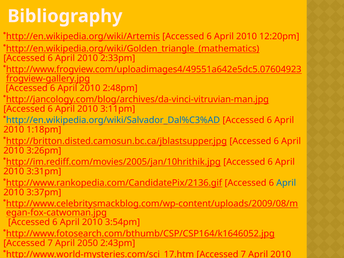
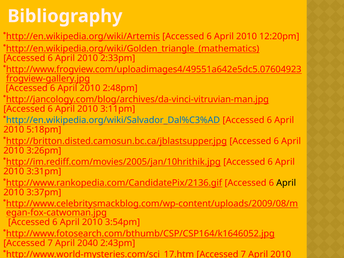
1:18pm: 1:18pm -> 5:18pm (44, 130)
April colour: blue -> black (286, 183)
2050: 2050 -> 2040 (88, 243)
